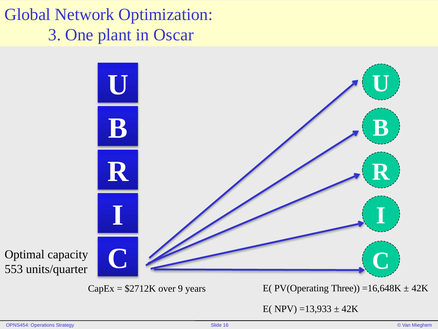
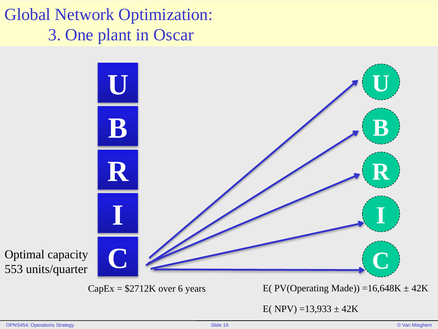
9: 9 -> 6 (180, 288)
Three: Three -> Made (345, 288)
